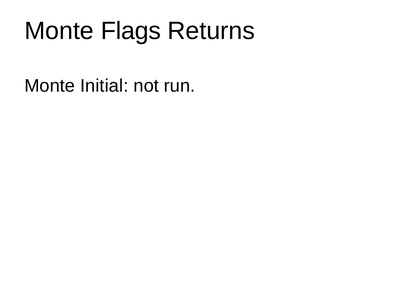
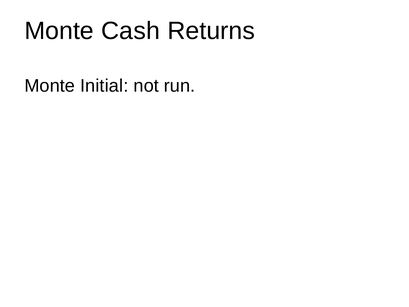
Flags: Flags -> Cash (131, 31)
